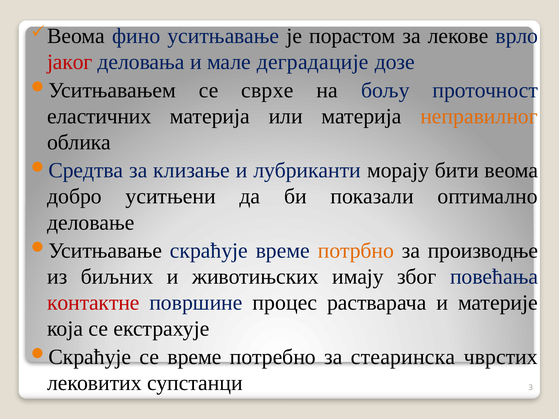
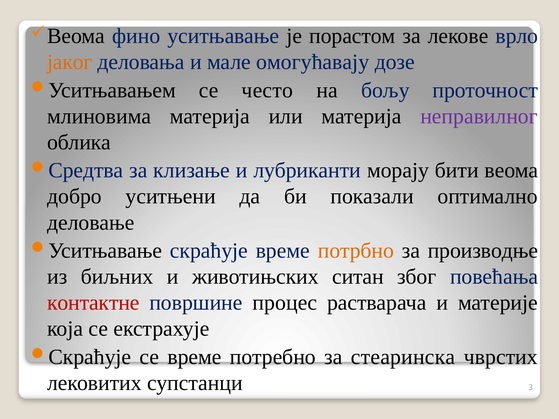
јаког colour: red -> orange (70, 62)
деградације: деградације -> омогућавају (313, 62)
сврхе: сврхе -> често (267, 90)
еластичних: еластичних -> млиновима (99, 116)
неправилног colour: orange -> purple (479, 116)
имају: имају -> ситан (358, 277)
